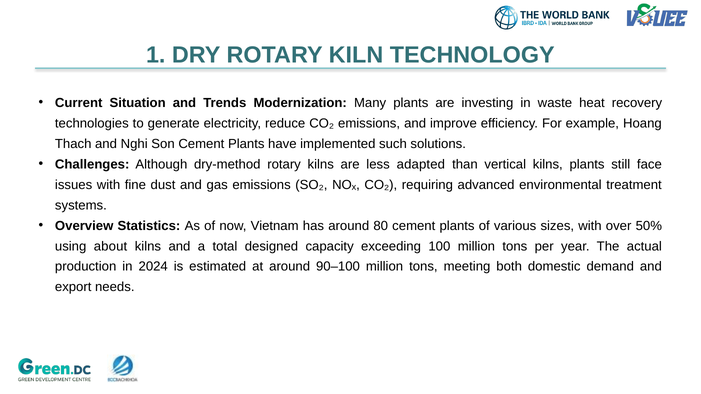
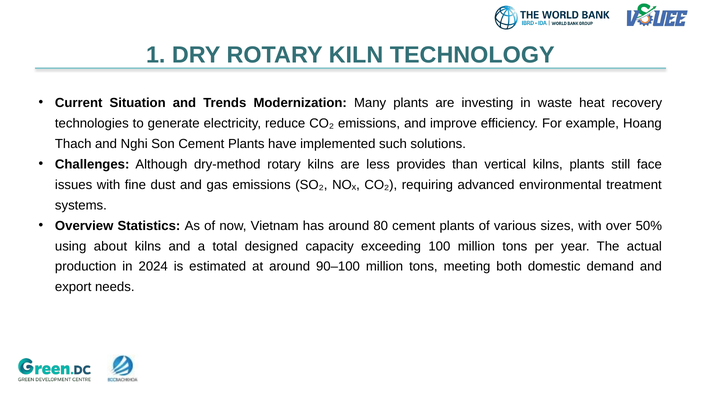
adapted: adapted -> provides (421, 164)
